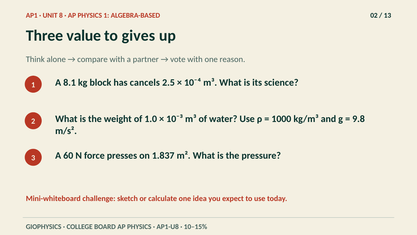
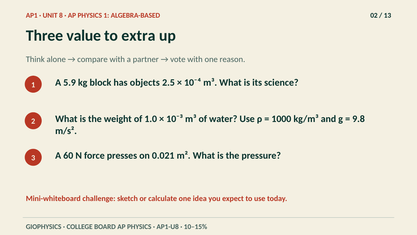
gives: gives -> extra (138, 35)
8.1: 8.1 -> 5.9 (70, 82)
cancels: cancels -> objects (145, 82)
1.837: 1.837 -> 0.021 (163, 155)
